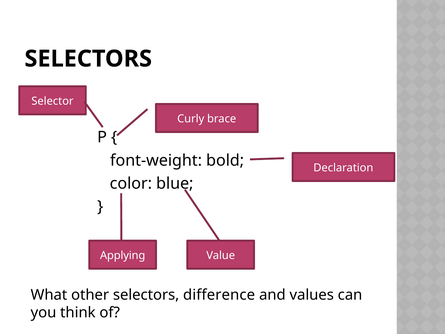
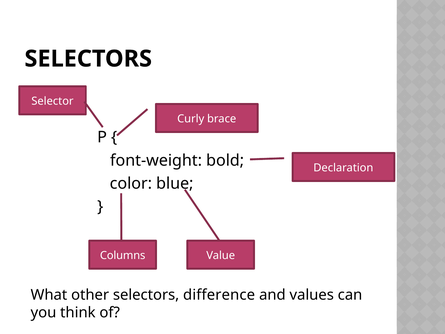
Applying: Applying -> Columns (123, 255)
